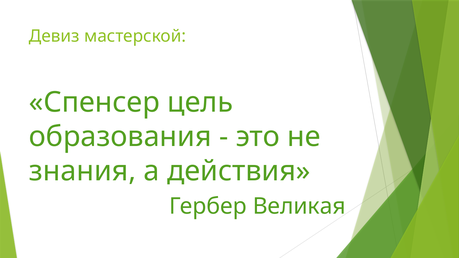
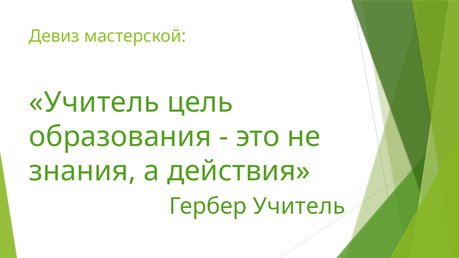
Спенсер: Спенсер -> Учитель (94, 102)
Гербер Великая: Великая -> Учитель (299, 206)
